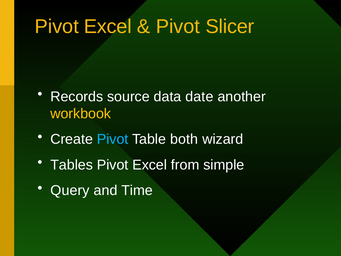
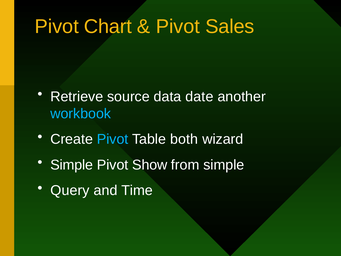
Excel: Excel -> Chart (108, 27)
Slicer: Slicer -> Sales (230, 27)
Records: Records -> Retrieve (77, 96)
workbook colour: yellow -> light blue (81, 114)
Tables: Tables -> Simple (72, 165)
Excel: Excel -> Show (150, 165)
